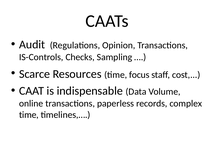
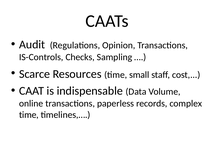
focus: focus -> small (139, 75)
